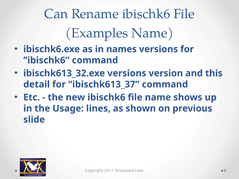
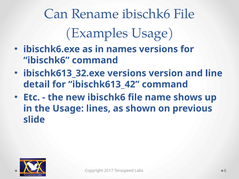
Examples Name: Name -> Usage (153, 33)
this: this -> line (214, 73)
ibischk613_37: ibischk613_37 -> ibischk613_42 (104, 84)
